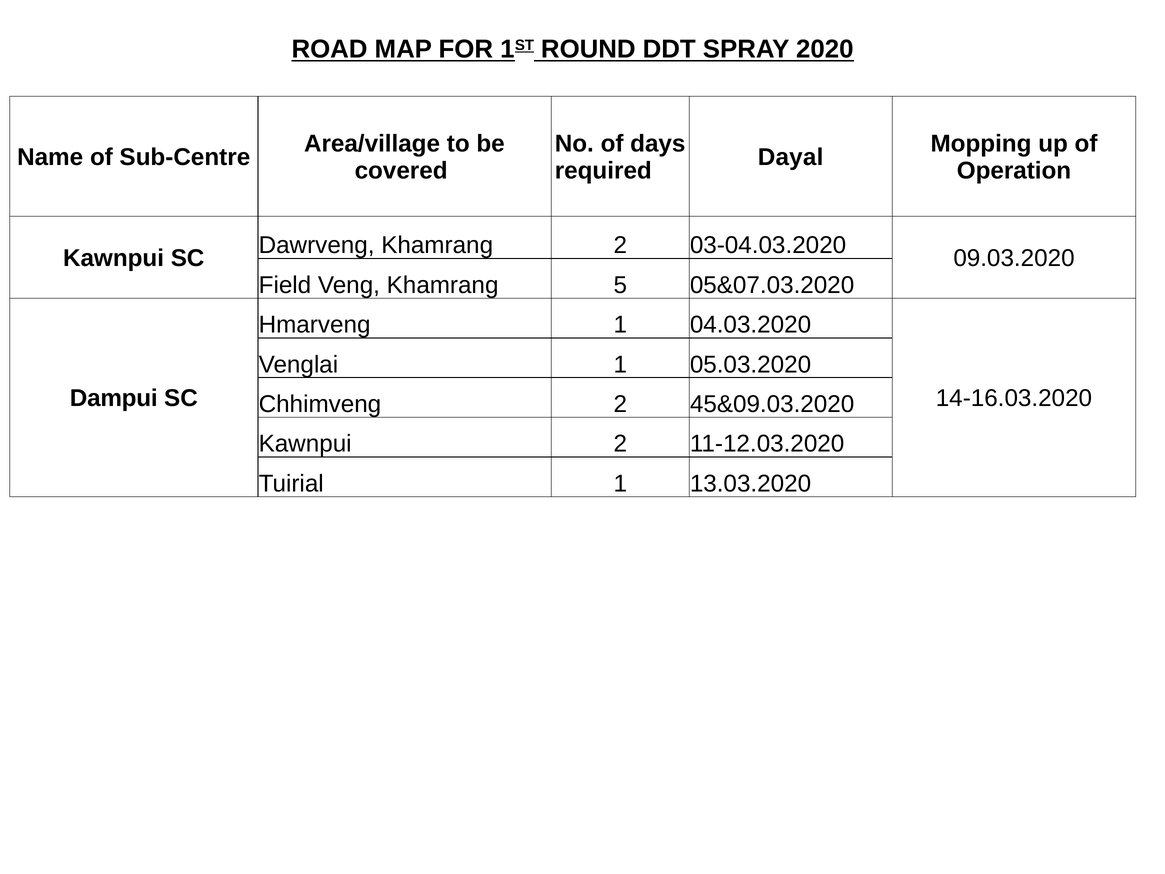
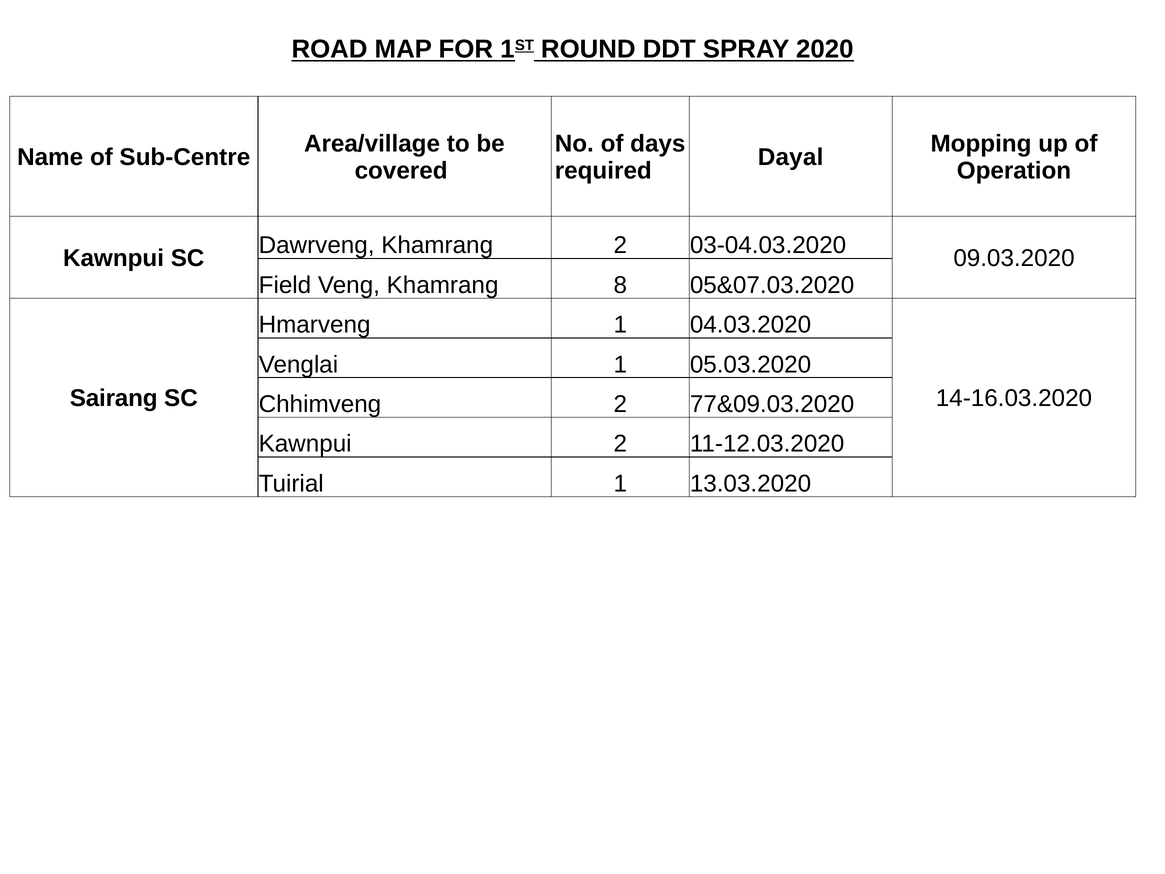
5: 5 -> 8 (620, 285)
Dampui: Dampui -> Sairang (114, 398)
45&09.03.2020: 45&09.03.2020 -> 77&09.03.2020 (772, 404)
